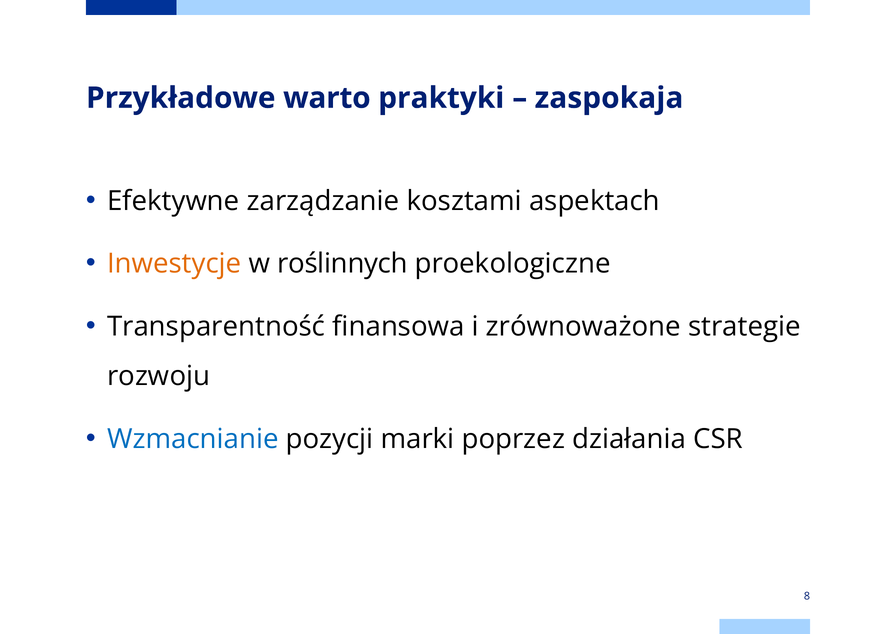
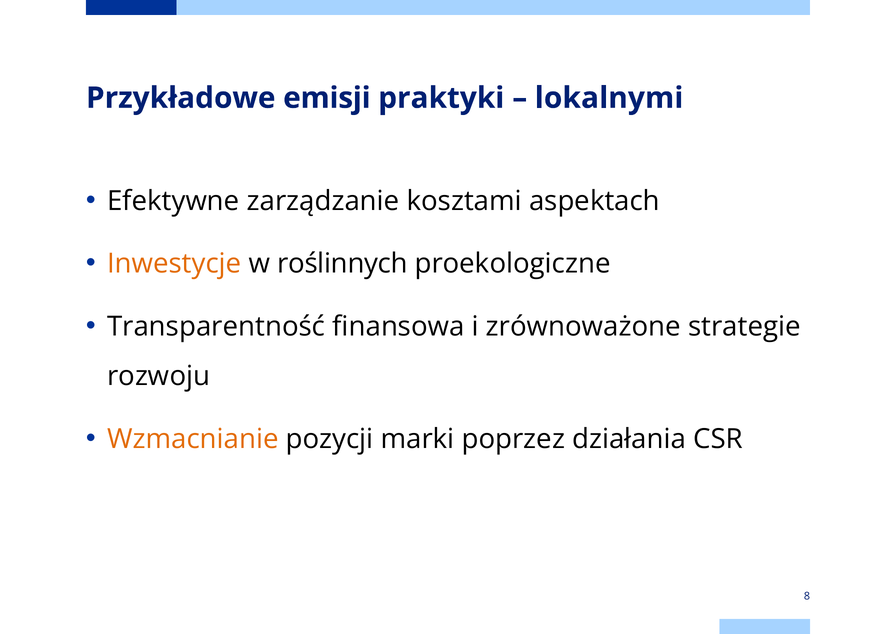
warto: warto -> emisji (327, 98)
zaspokaja: zaspokaja -> lokalnymi (609, 98)
Wzmacnianie colour: blue -> orange (193, 439)
